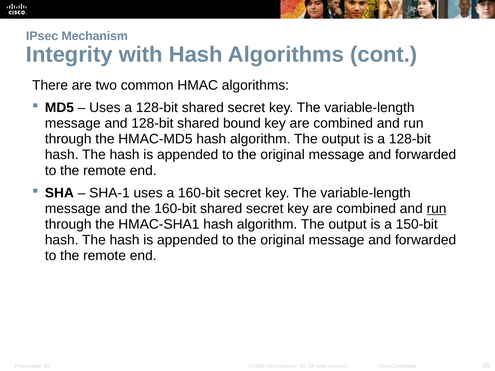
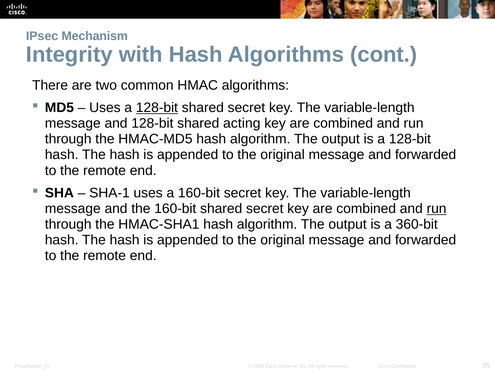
128-bit underline: none -> present (157, 108)
bound: bound -> acting (242, 124)
150-bit: 150-bit -> 360-bit (417, 225)
